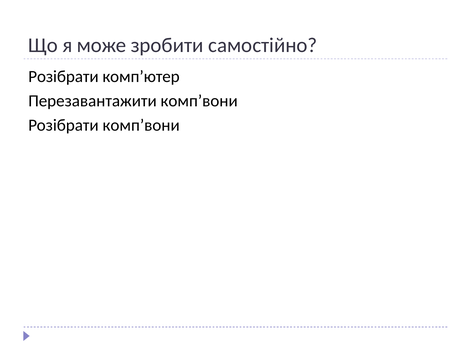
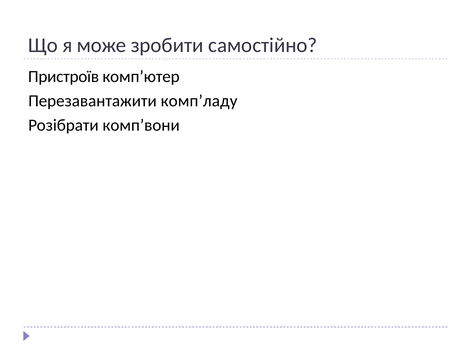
Розібрати: Розібрати -> Пристроїв (64, 77)
Перезавантажити комп’вони: комп’вони -> комп’ладу (199, 101)
